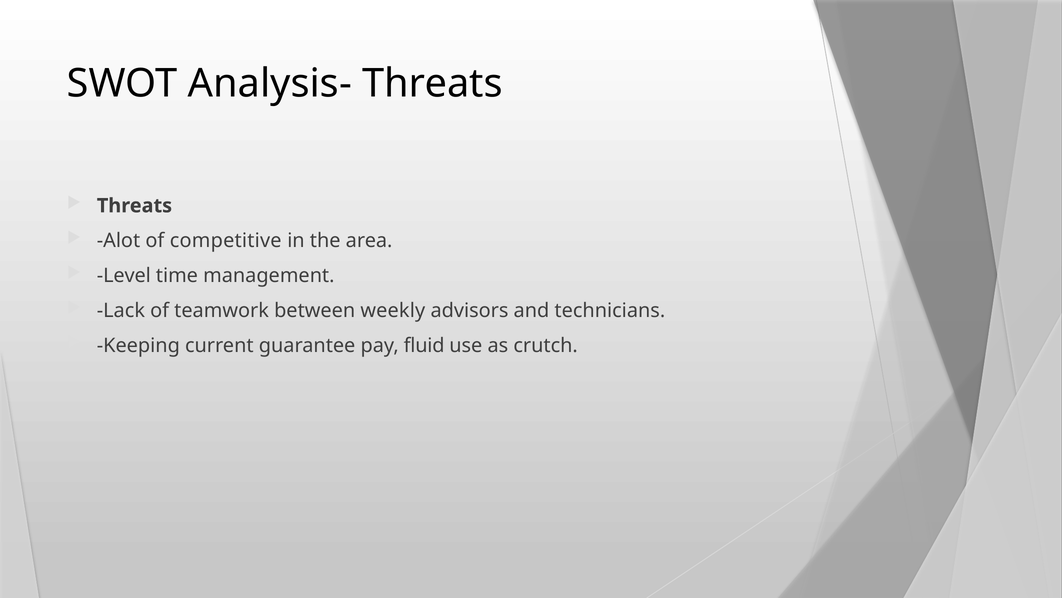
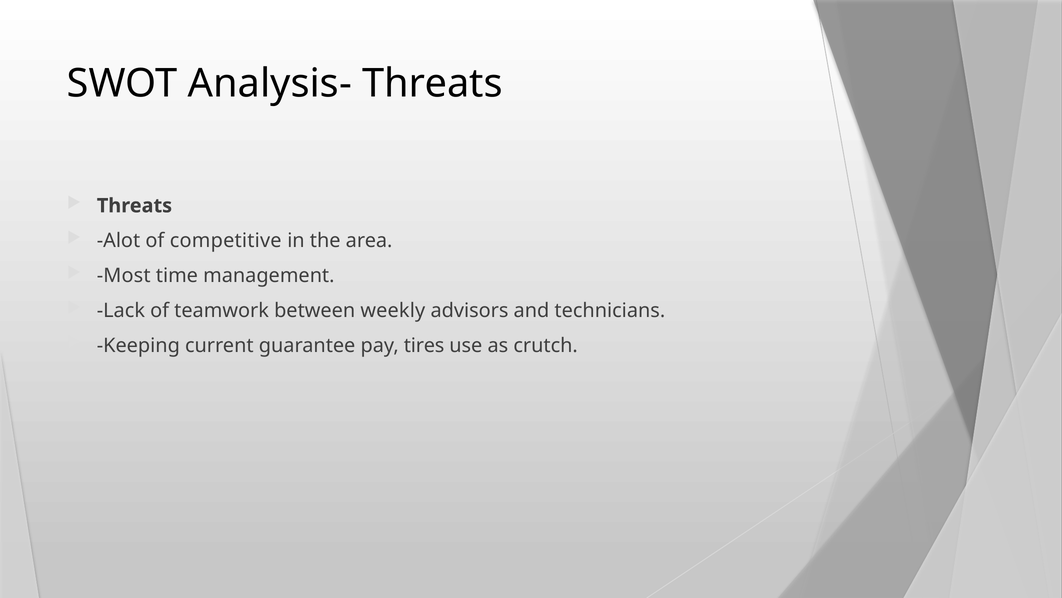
Level: Level -> Most (124, 275)
fluid: fluid -> tires (424, 345)
